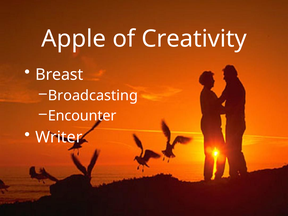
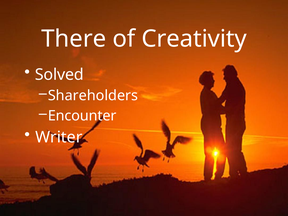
Apple: Apple -> There (74, 39)
Breast: Breast -> Solved (59, 75)
Broadcasting: Broadcasting -> Shareholders (93, 96)
